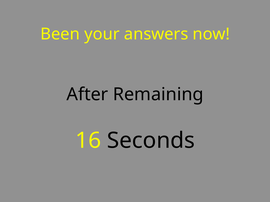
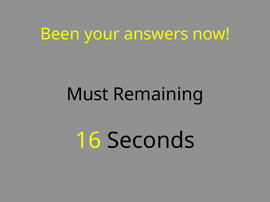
After: After -> Must (87, 95)
